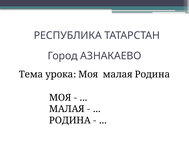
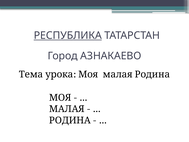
РЕСПУБЛИКА underline: none -> present (68, 35)
